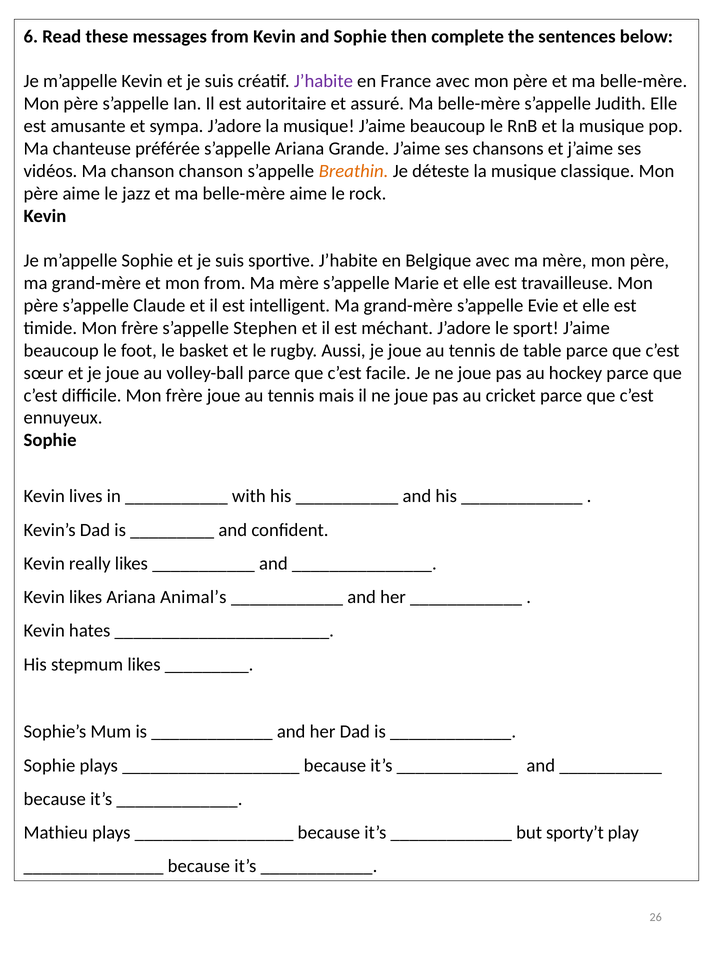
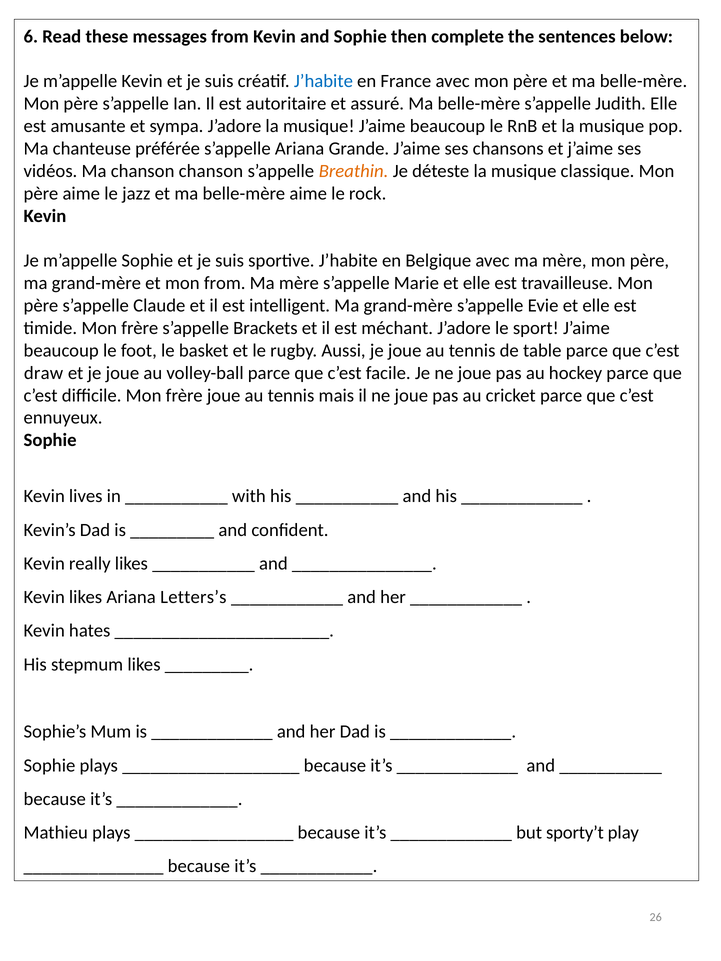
J’habite colour: purple -> blue (323, 81)
Stephen: Stephen -> Brackets (265, 328)
sœur: sœur -> draw (44, 373)
Animal’s: Animal’s -> Letters’s (193, 597)
